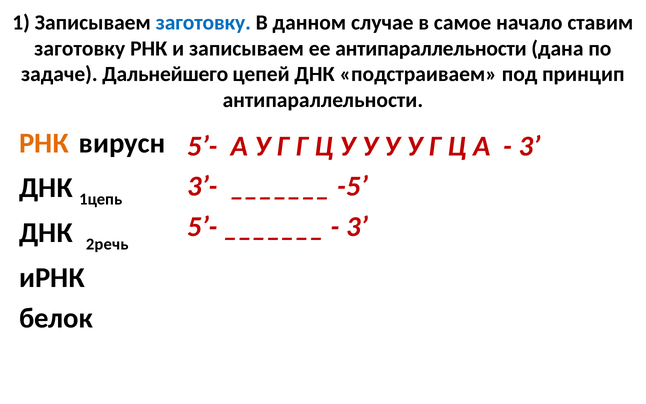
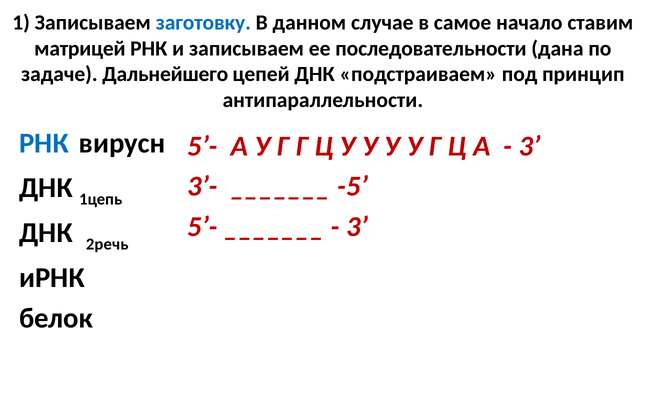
заготовку: заготовку -> матрицей (80, 48)
ее антипараллельности: антипараллельности -> последовательности (431, 48)
РНК colour: orange -> blue (44, 143)
